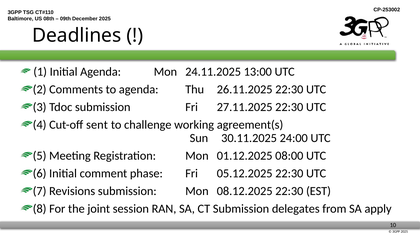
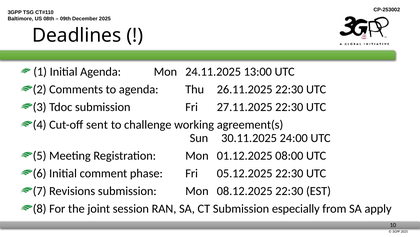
delegates: delegates -> especially (296, 208)
